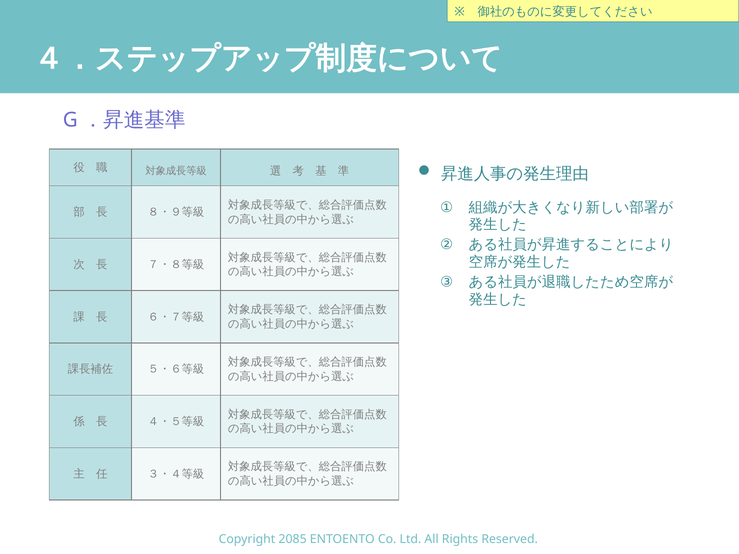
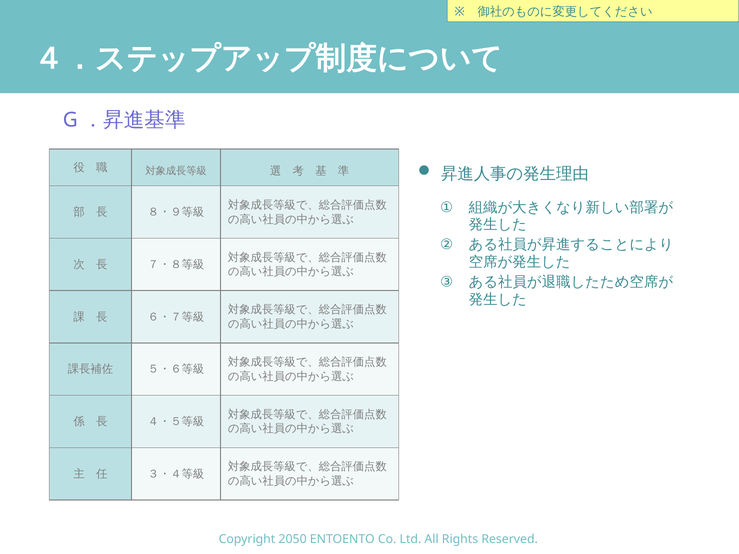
2085: 2085 -> 2050 (293, 539)
